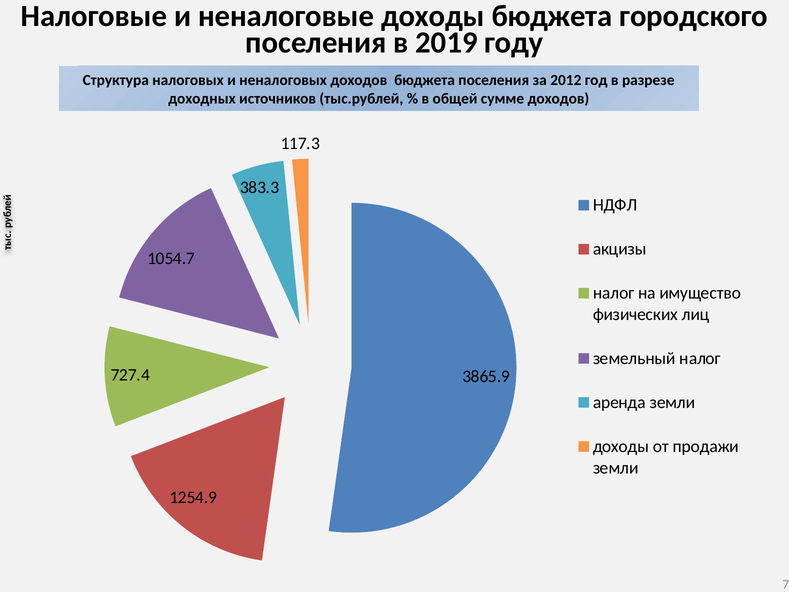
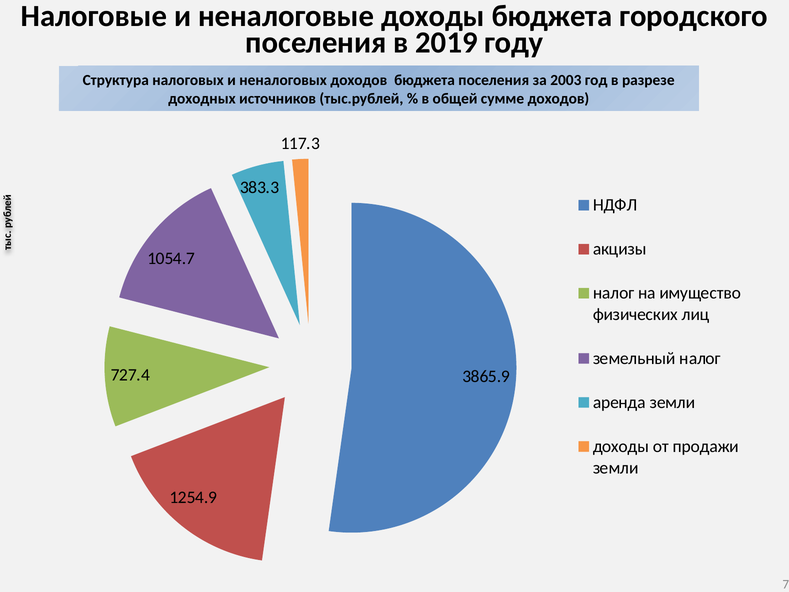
2012: 2012 -> 2003 (566, 80)
